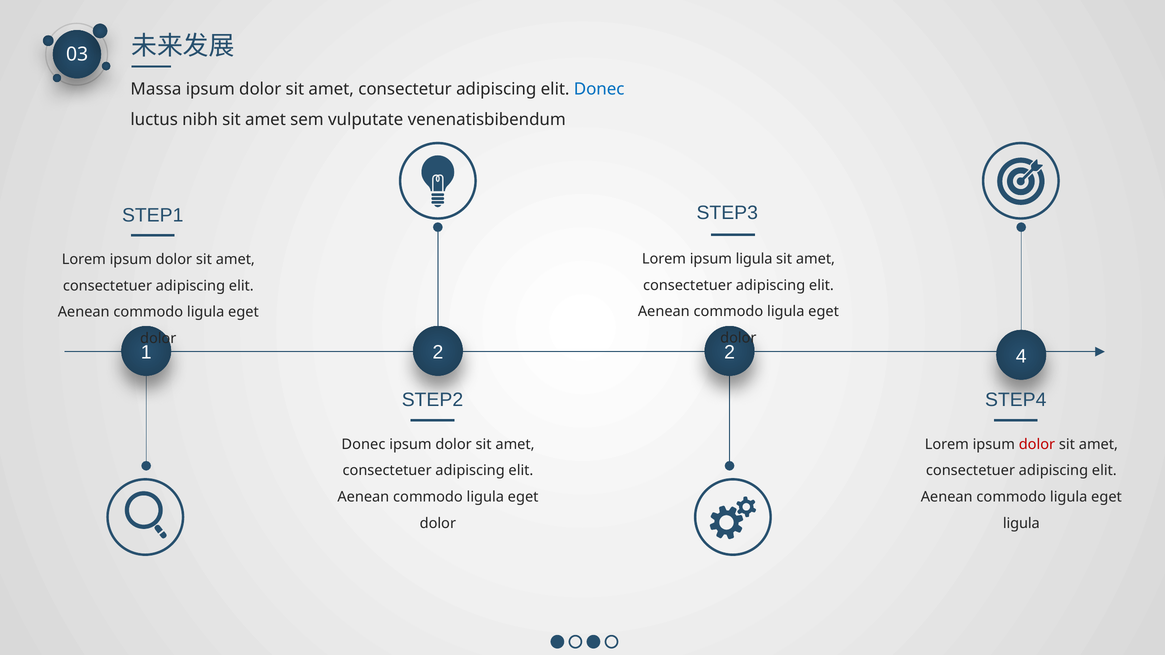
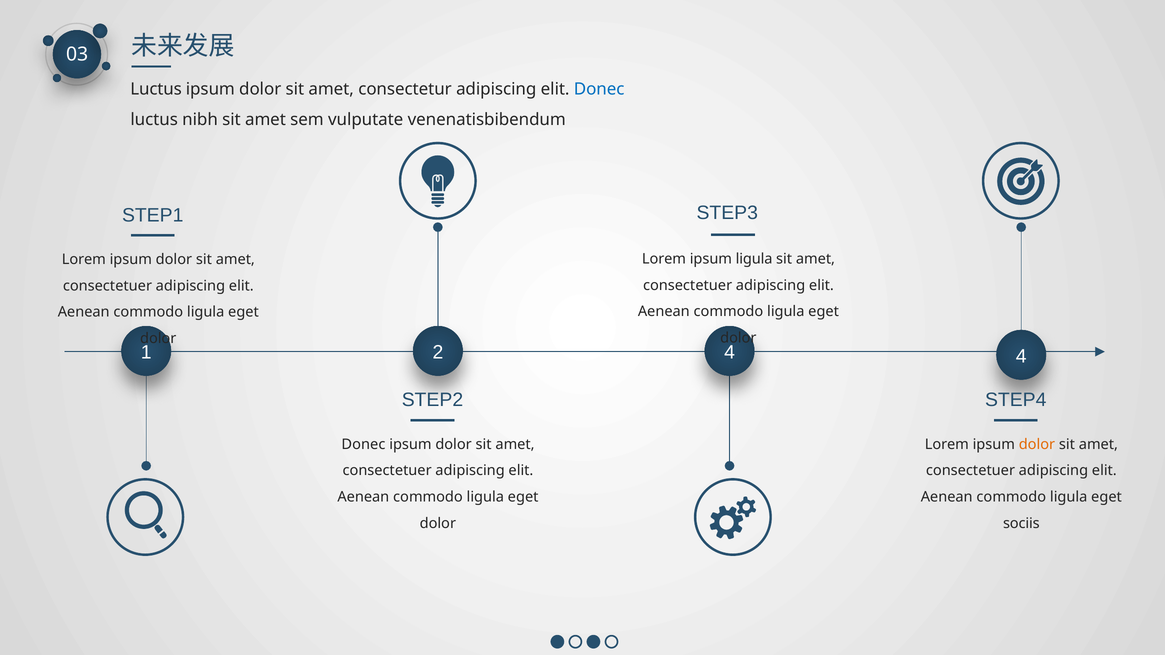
Massa: Massa -> Luctus (156, 89)
2 2: 2 -> 4 (730, 352)
dolor colour: red -> orange (1037, 445)
ligula: ligula -> sociis (1021, 523)
